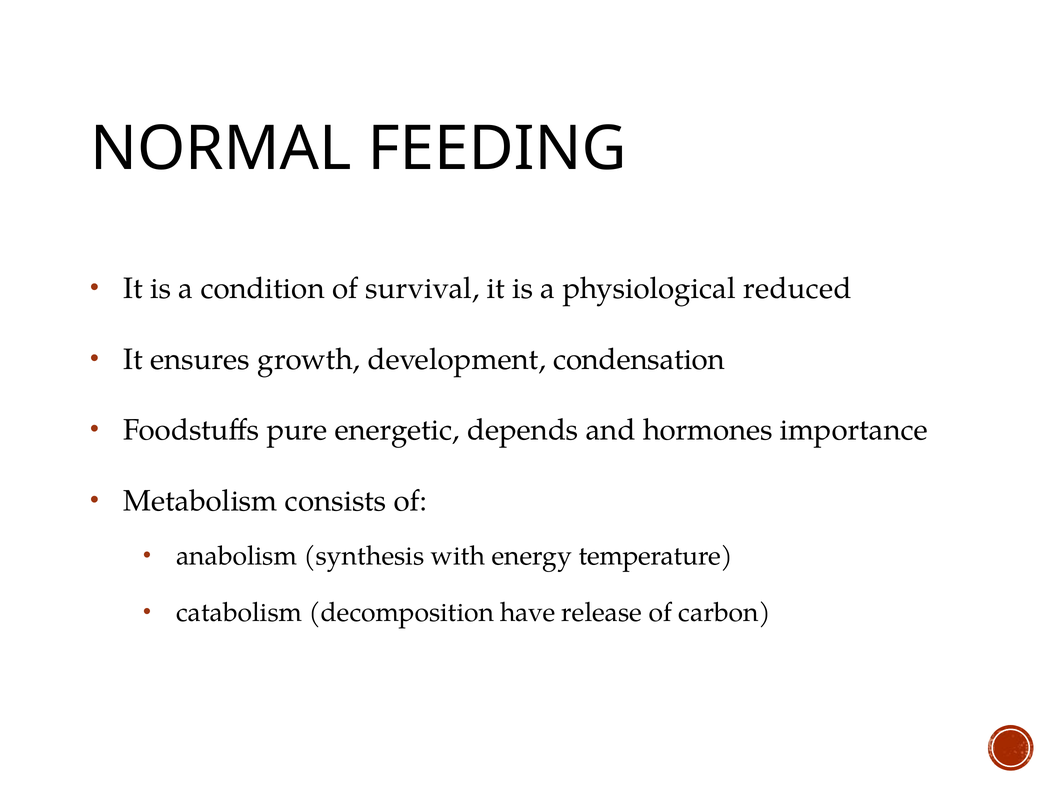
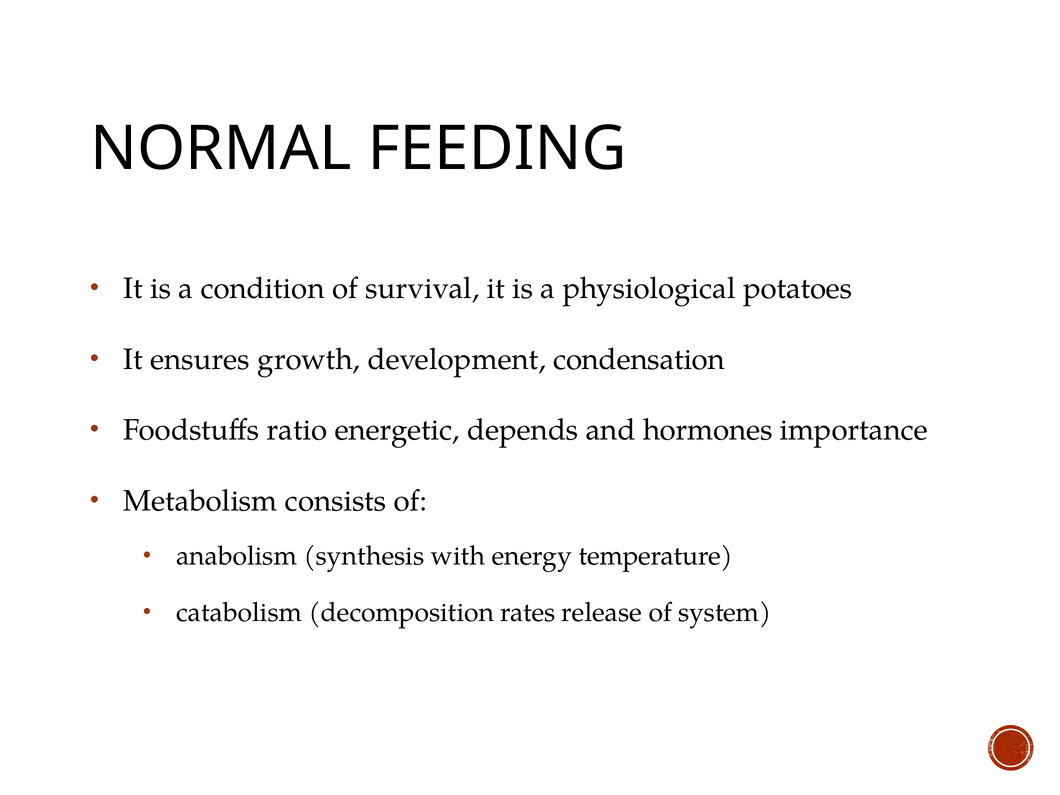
reduced: reduced -> potatoes (798, 289)
pure: pure -> ratio (297, 430)
have: have -> rates (528, 613)
carbon: carbon -> system (725, 613)
